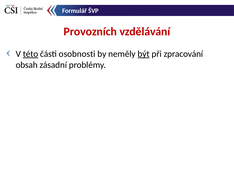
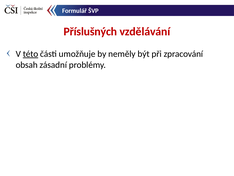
Provozních: Provozních -> Příslušných (90, 31)
osobnosti: osobnosti -> umožňuje (77, 54)
být underline: present -> none (144, 54)
